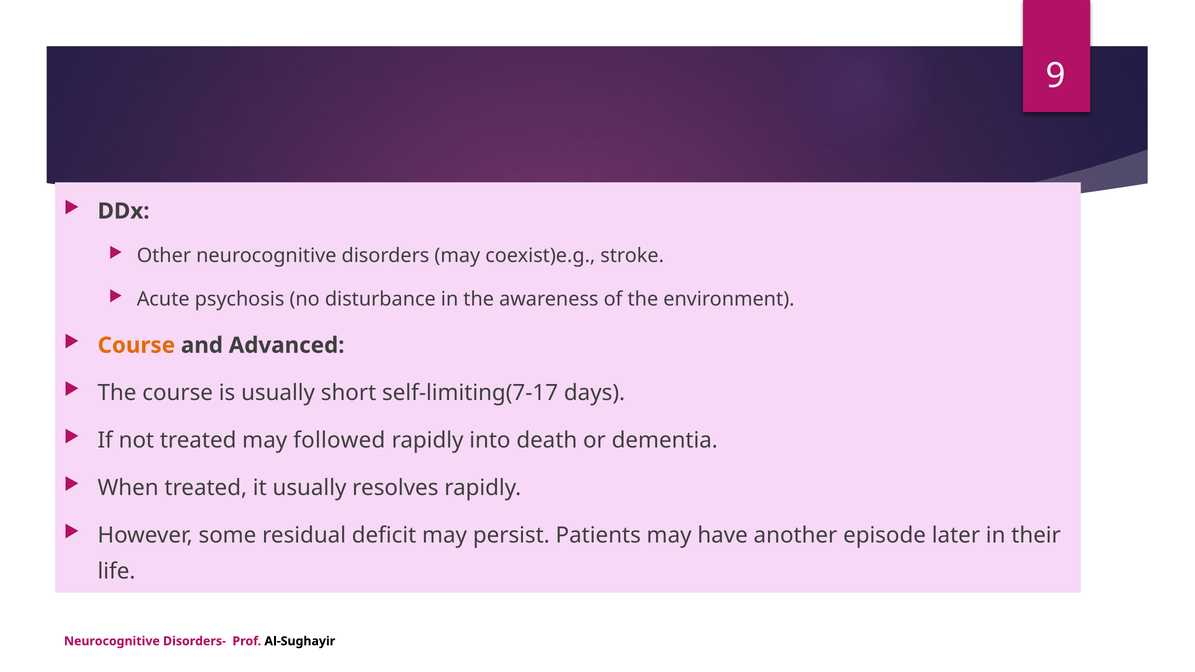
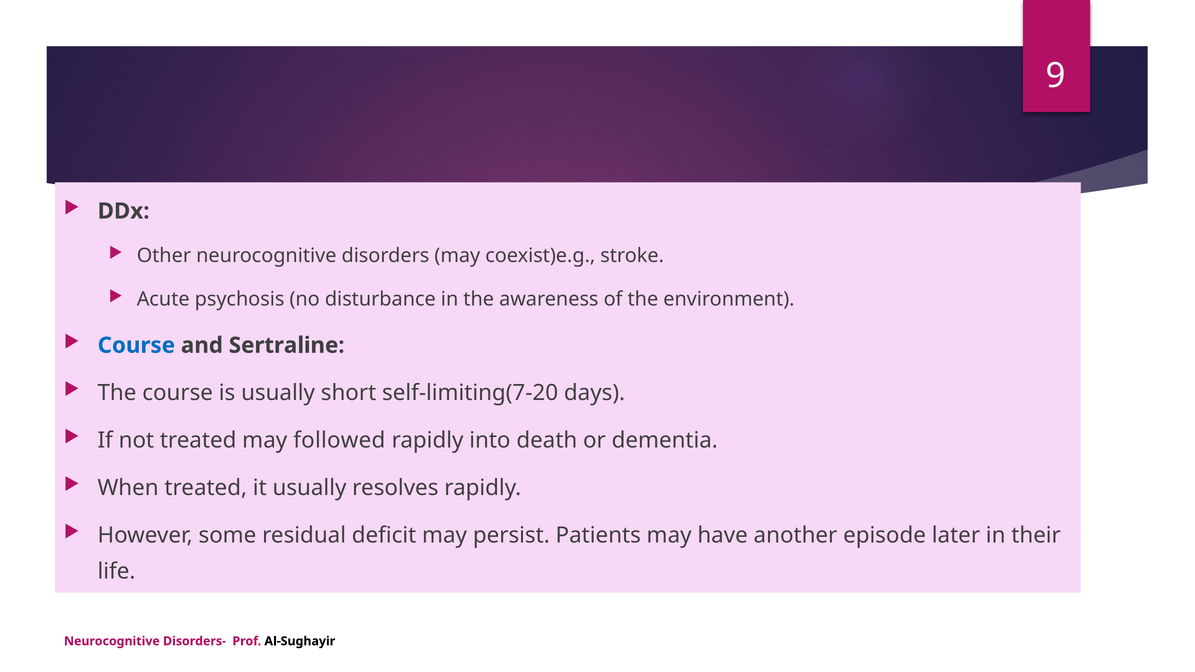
Course colour: orange -> blue (136, 345)
Advanced: Advanced -> Sertraline (287, 345)
self-limiting(7-17: self-limiting(7-17 -> self-limiting(7-20 (470, 393)
